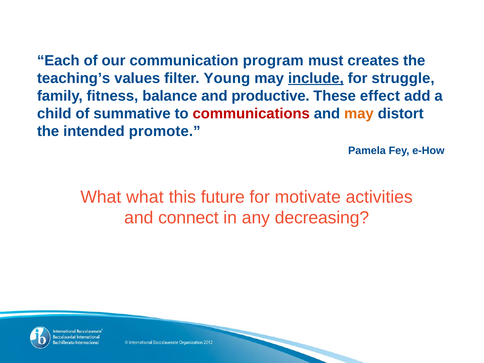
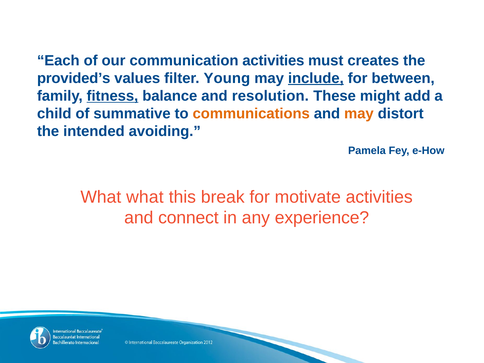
communication program: program -> activities (273, 60)
teaching’s: teaching’s -> provided’s (74, 78)
struggle: struggle -> between (403, 78)
fitness underline: none -> present (112, 96)
productive: productive -> resolution (270, 96)
effect: effect -> might (380, 96)
communications colour: red -> orange (251, 114)
promote: promote -> avoiding (165, 131)
future: future -> break (223, 197)
decreasing: decreasing -> experience (322, 218)
